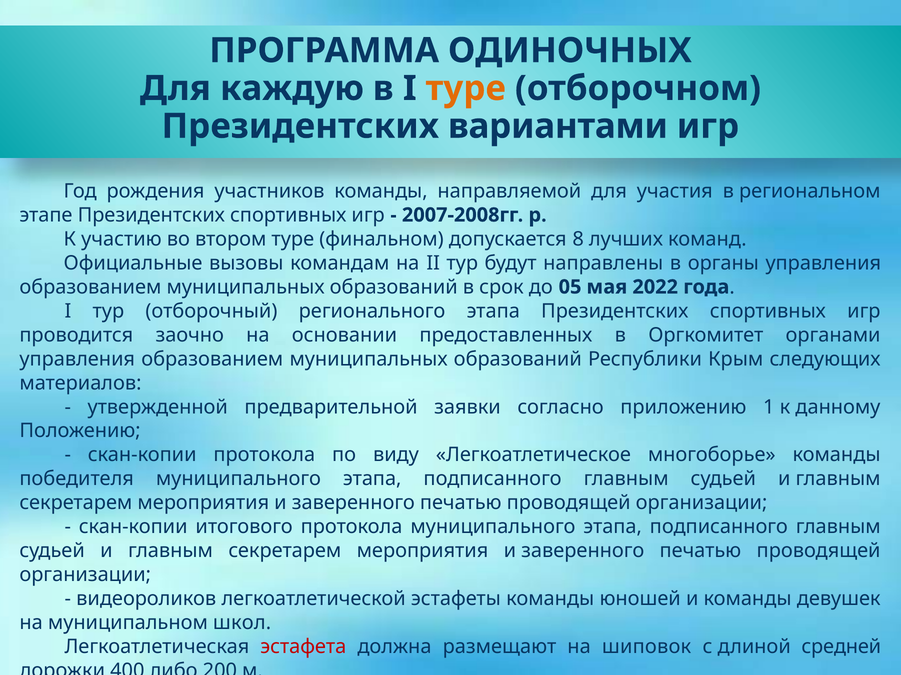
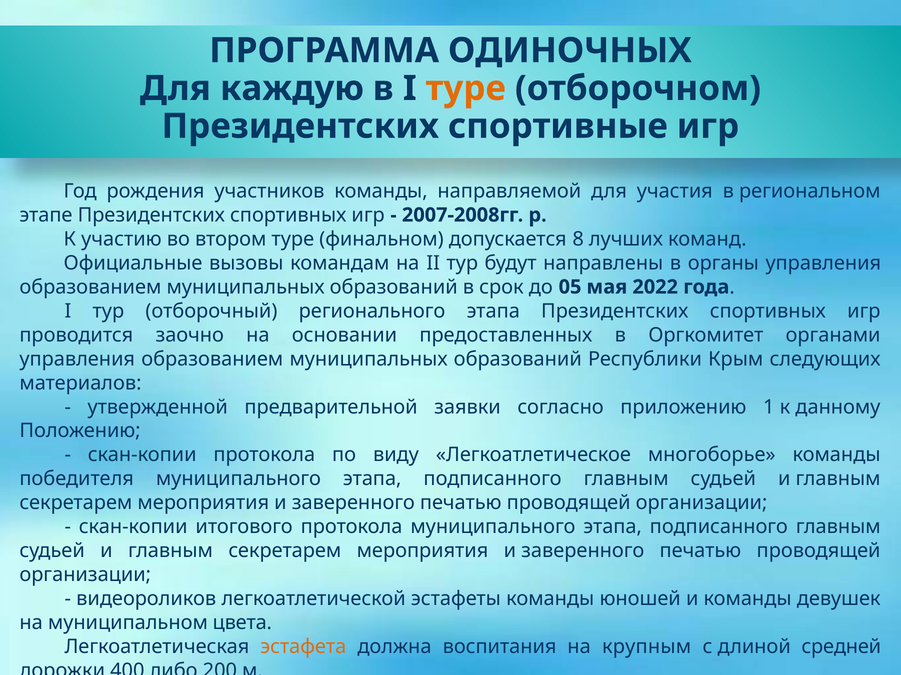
вариантами: вариантами -> спортивные (558, 126)
школ: школ -> цвета (242, 623)
эстафета colour: red -> orange (303, 648)
размещают: размещают -> воспитания (500, 648)
шиповок: шиповок -> крупным (647, 648)
